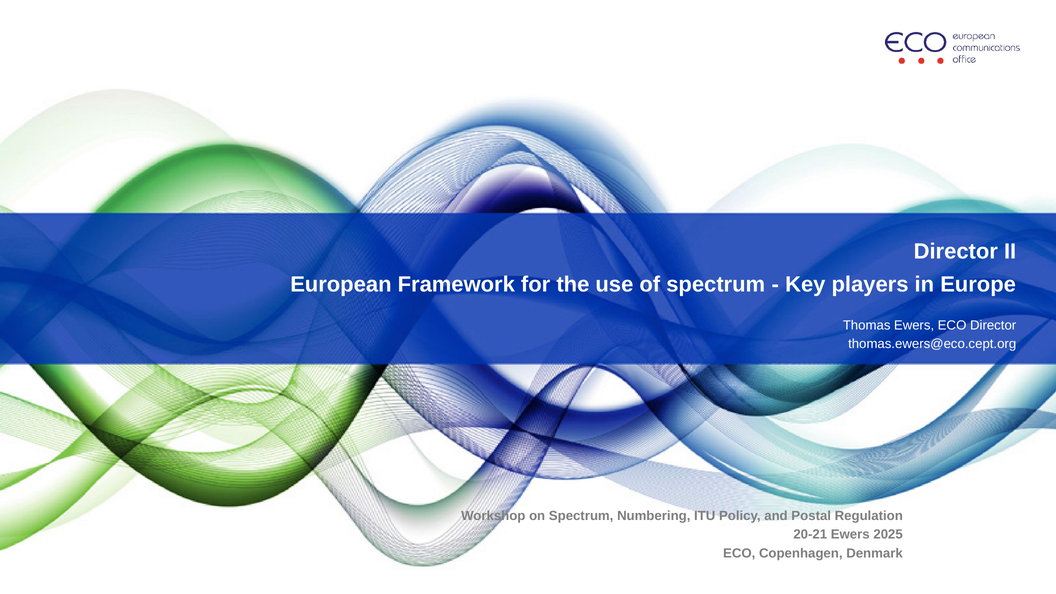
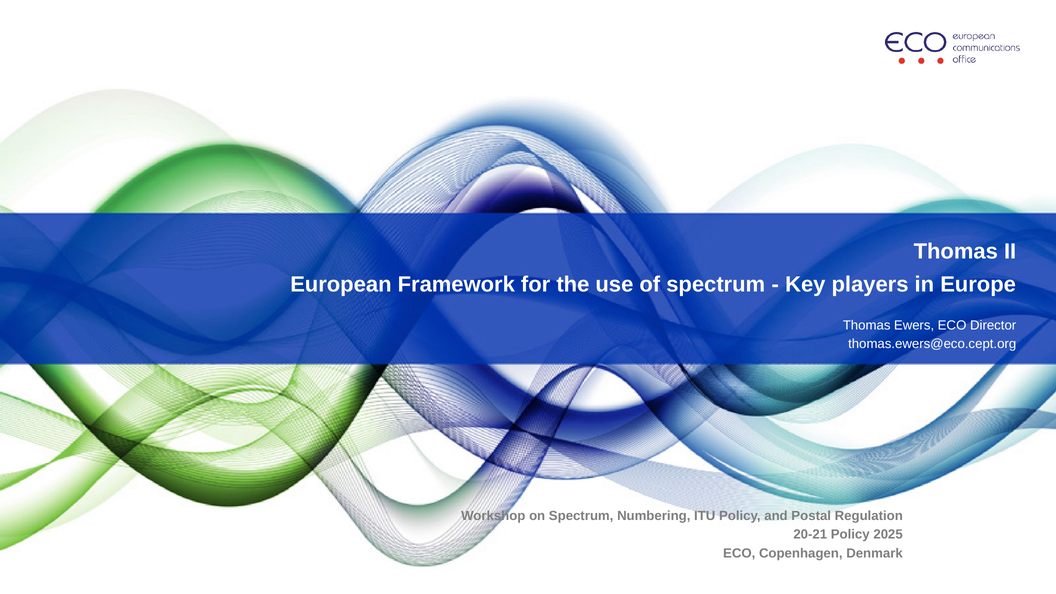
Director: Director -> Thomas (956, 251)
20-21 Ewers: Ewers -> Policy (850, 535)
